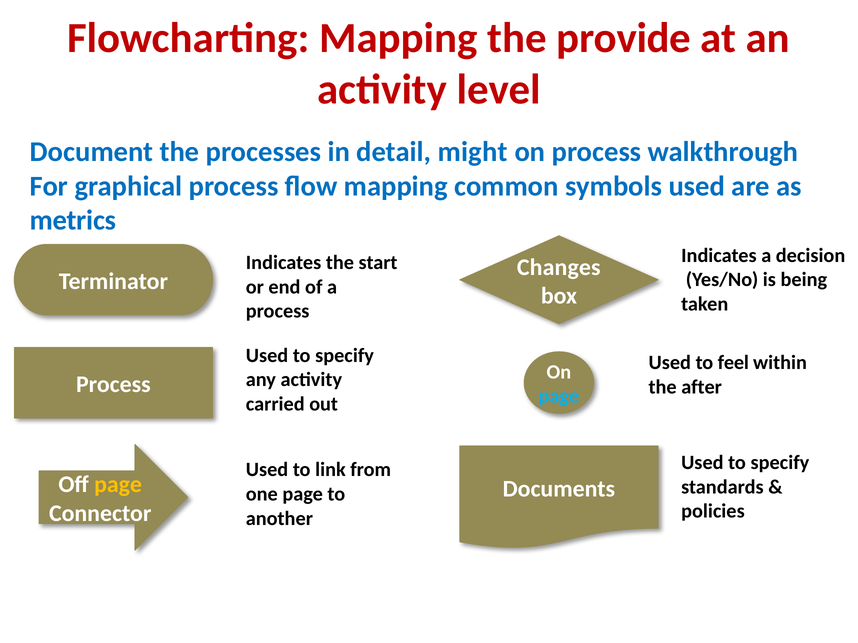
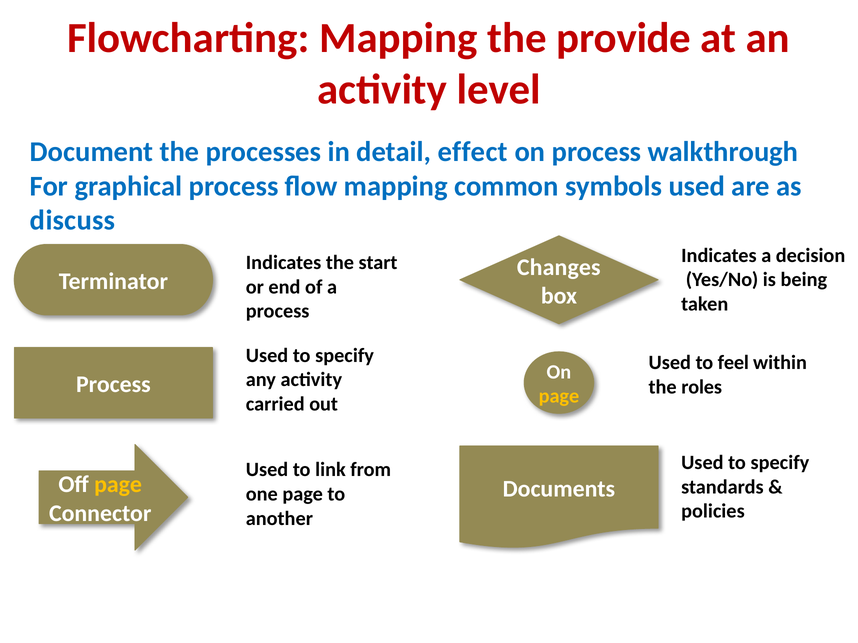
might: might -> effect (473, 152)
metrics: metrics -> discuss (73, 221)
after: after -> roles (702, 387)
page colour: light blue -> yellow (559, 396)
